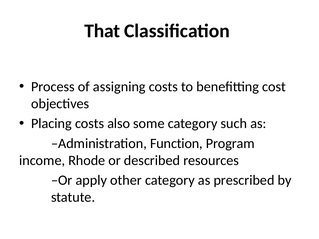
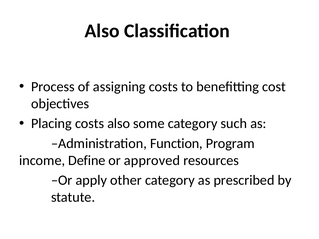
That: That -> Also (102, 31)
Rhode: Rhode -> Define (87, 161)
described: described -> approved (152, 161)
